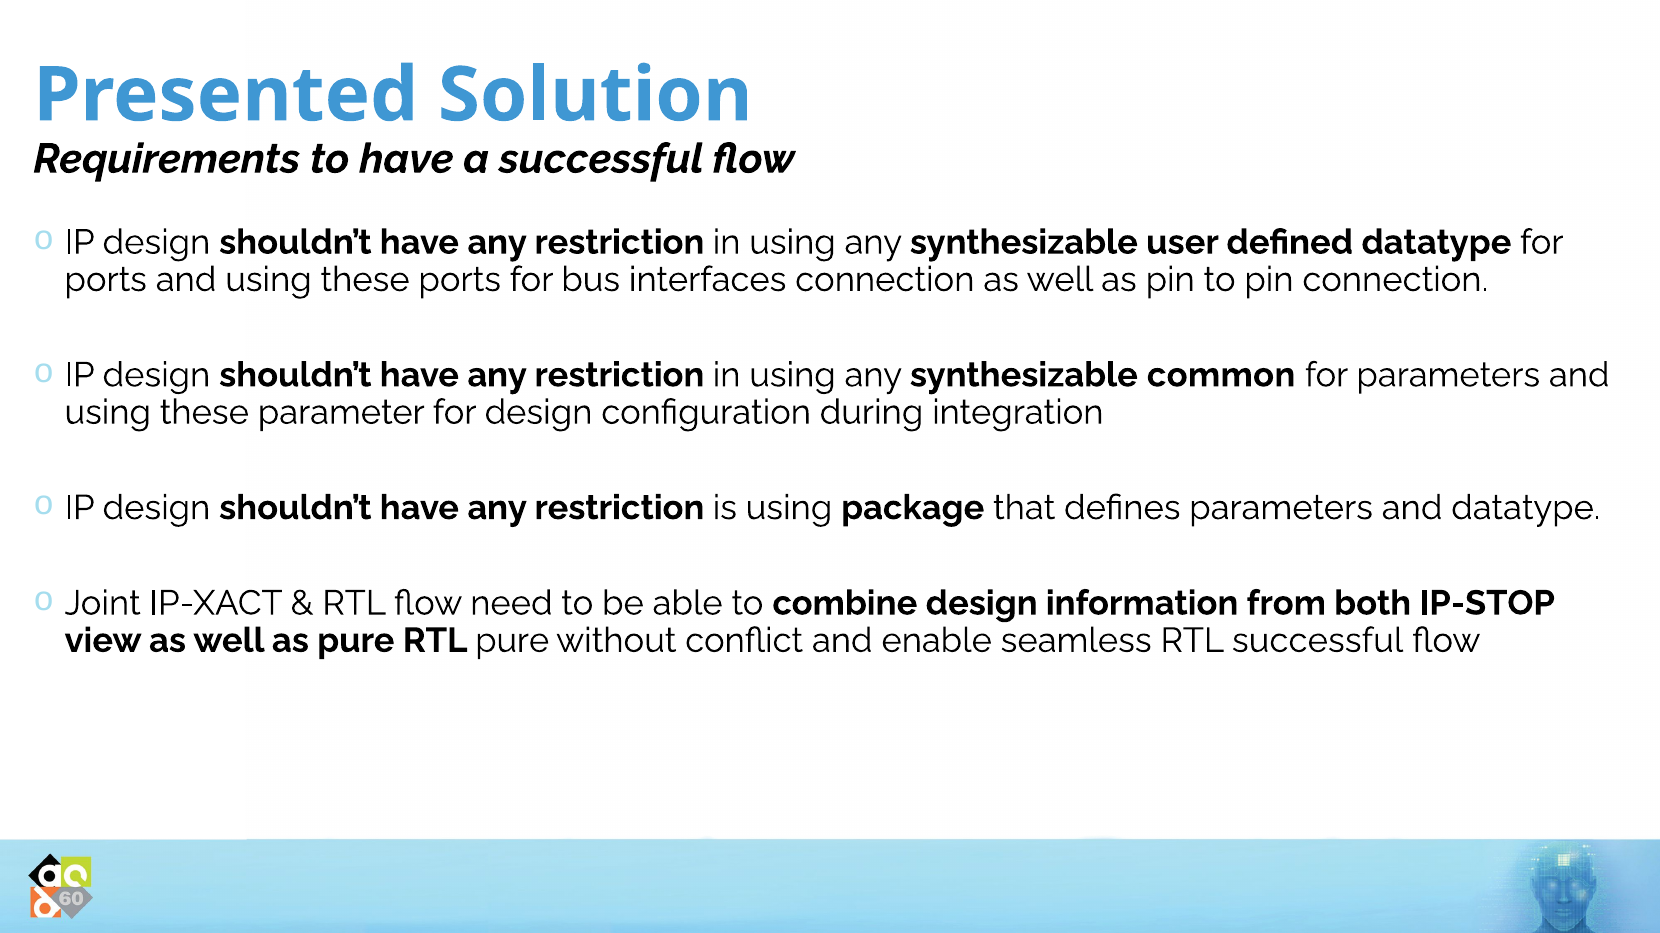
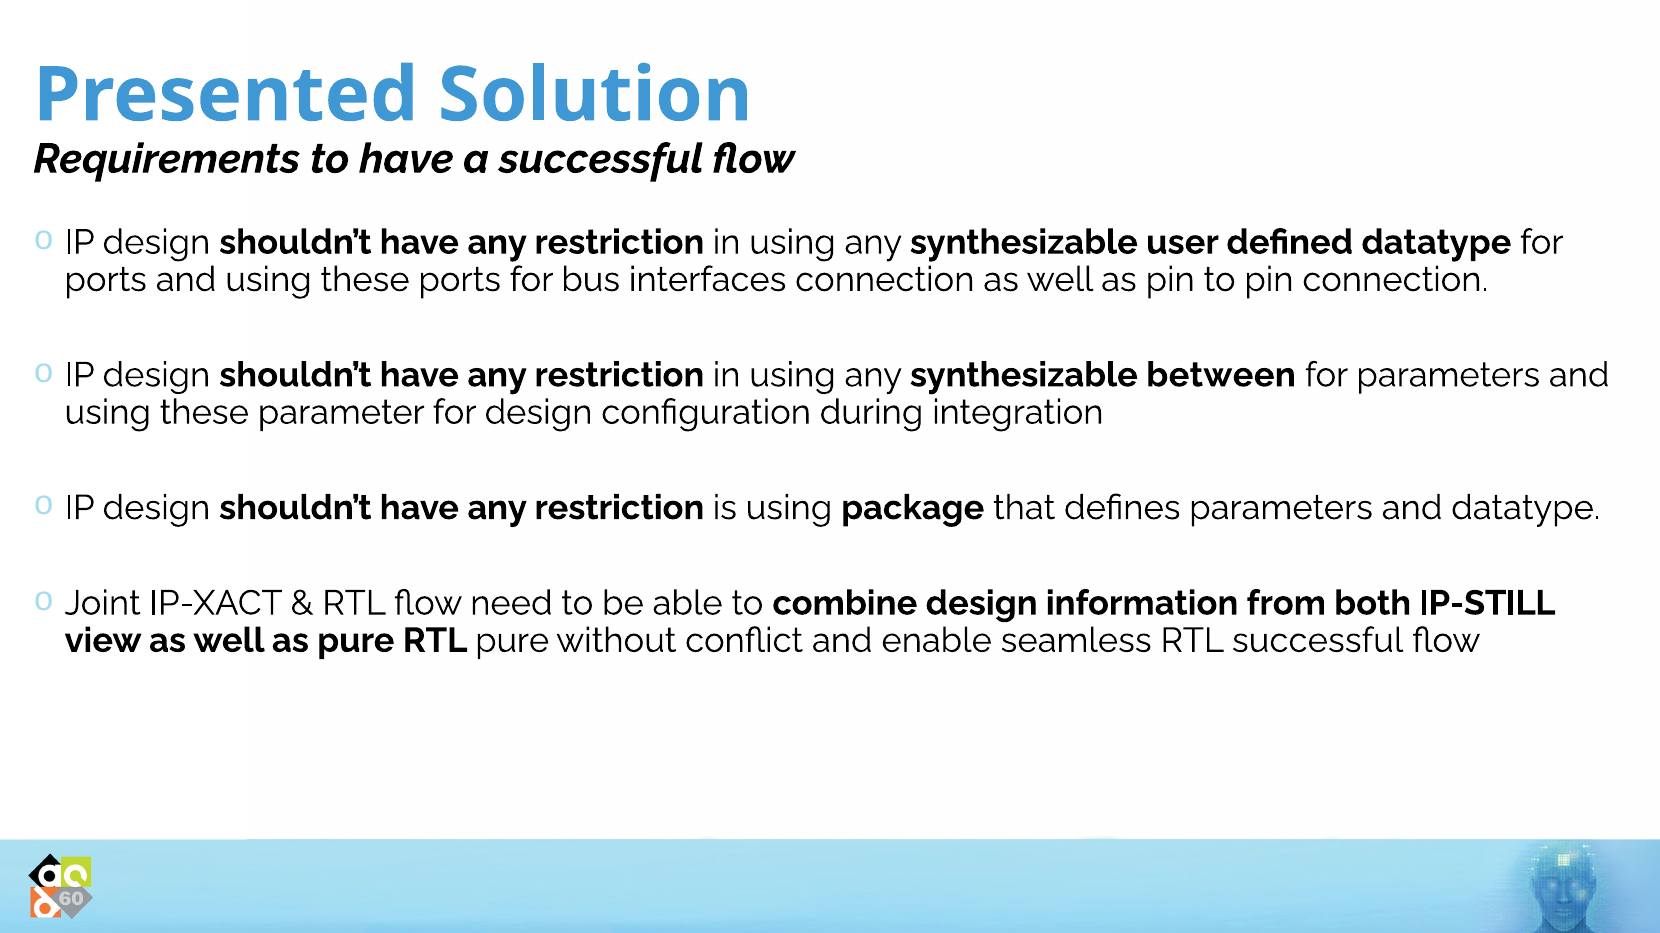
common: common -> between (1221, 375)
IP-STOP: IP-STOP -> IP-STILL (1487, 604)
